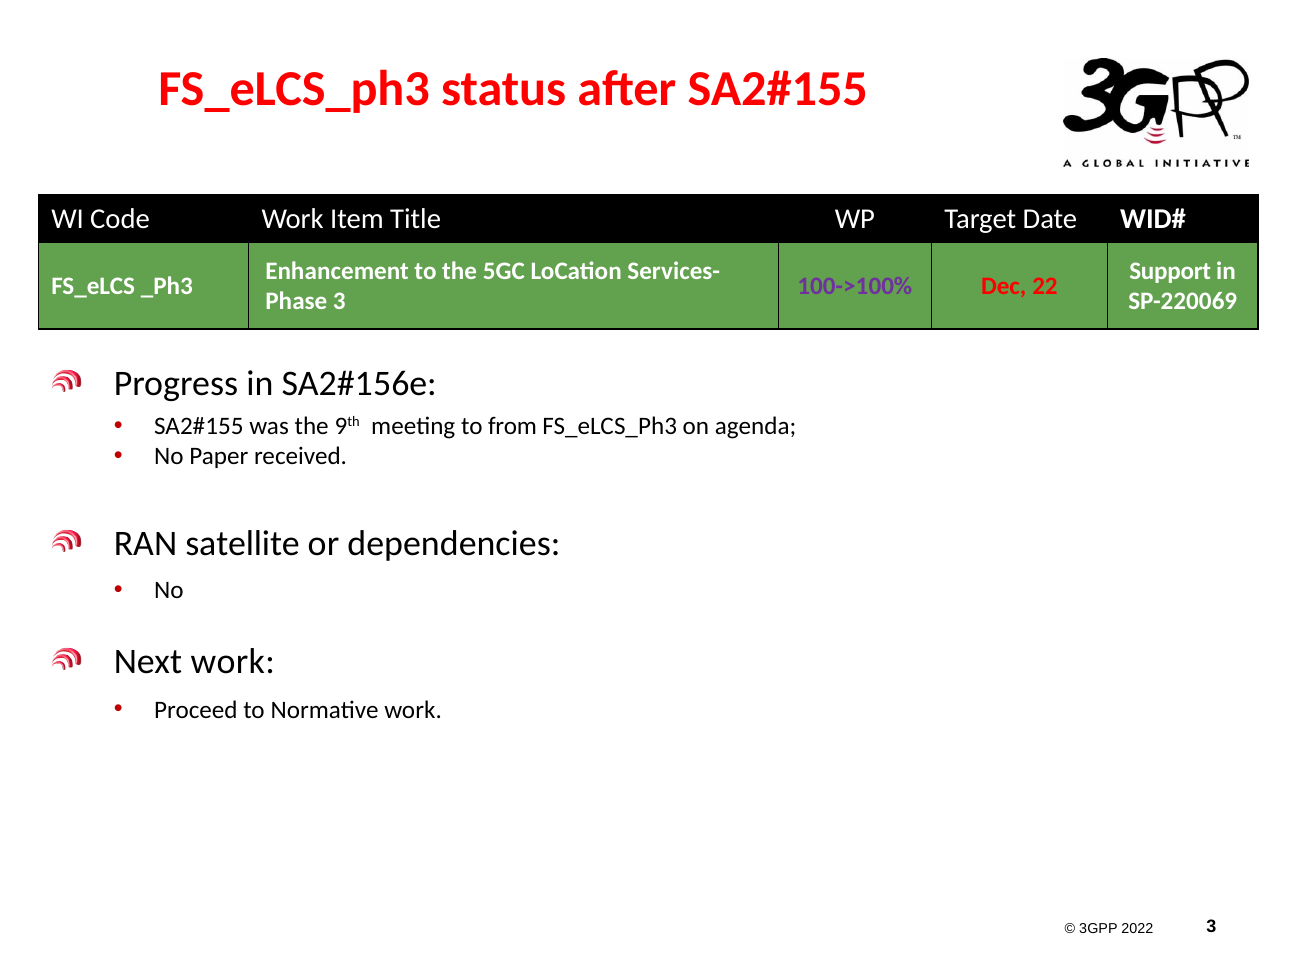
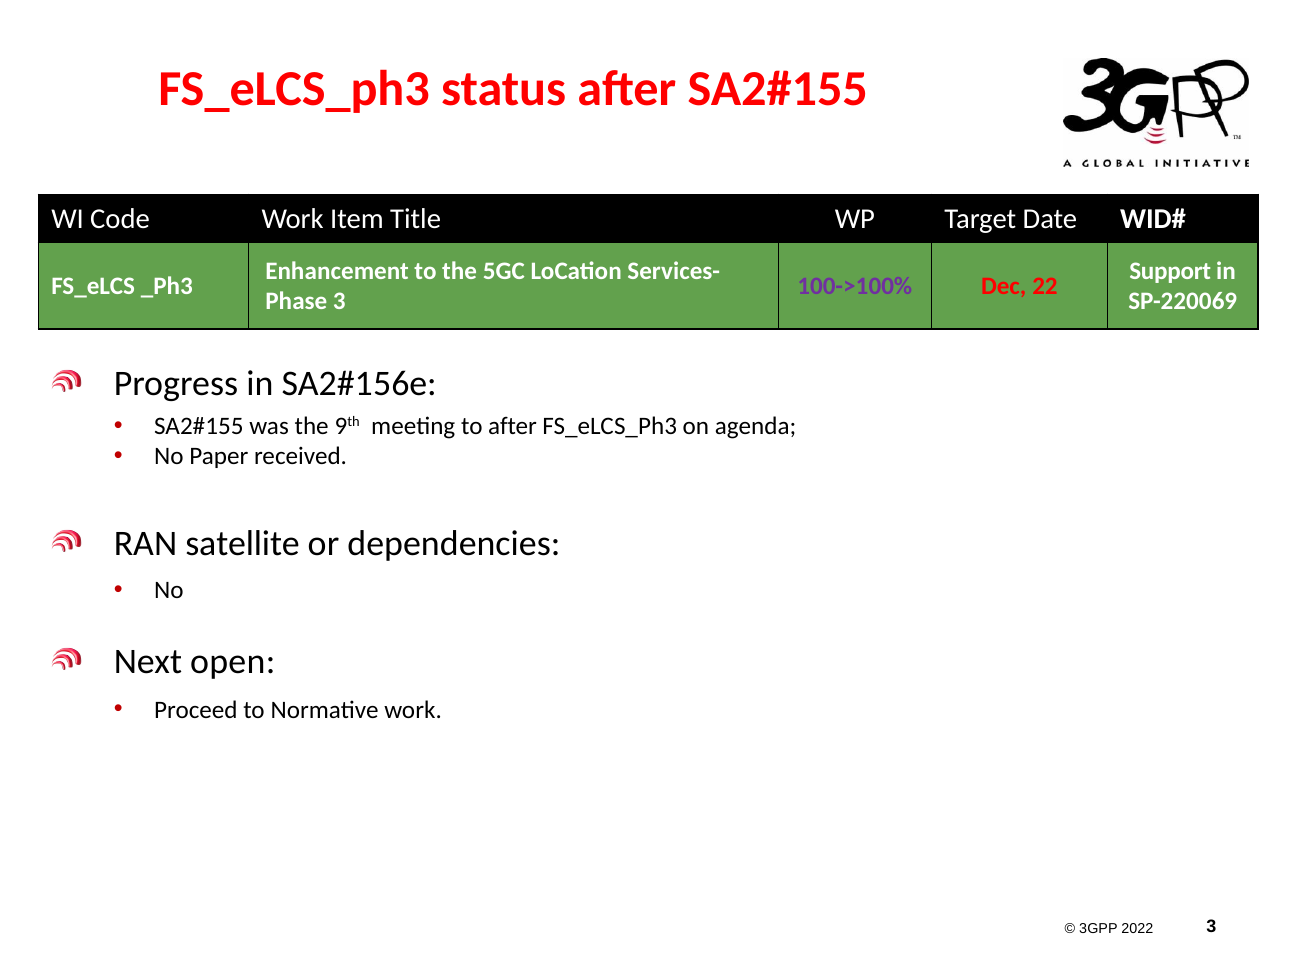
to from: from -> after (512, 426)
Next work: work -> open (233, 662)
